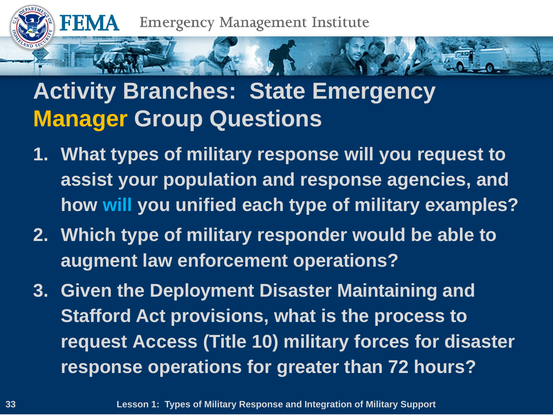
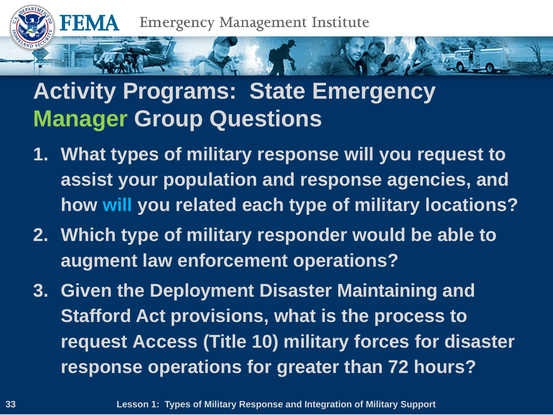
Branches: Branches -> Programs (180, 91)
Manager colour: yellow -> light green (81, 119)
unified: unified -> related (206, 205)
examples: examples -> locations (472, 205)
